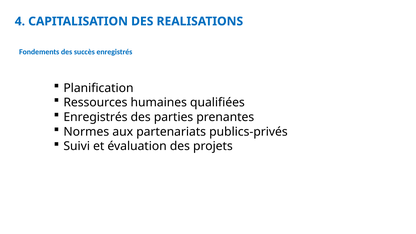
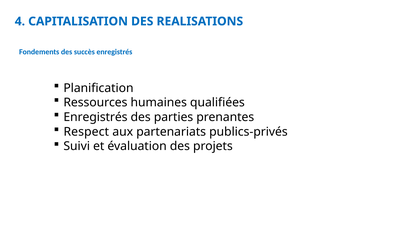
Normes: Normes -> Respect (86, 132)
